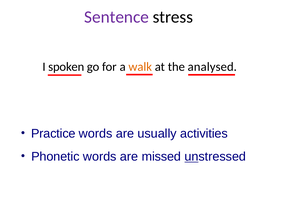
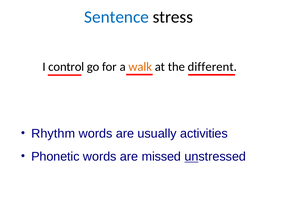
Sentence colour: purple -> blue (117, 17)
spoken: spoken -> control (66, 67)
analysed: analysed -> different (212, 67)
Practice: Practice -> Rhythm (53, 134)
